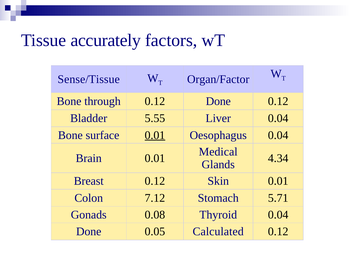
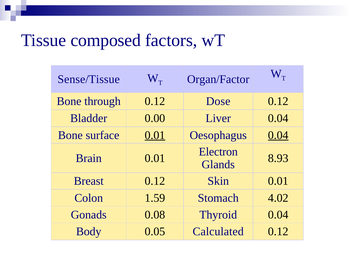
accurately: accurately -> composed (106, 40)
0.12 Done: Done -> Dose (218, 101)
5.55: 5.55 -> 0.00 (155, 118)
0.04 underline: none -> present (278, 135)
Medical: Medical -> Electron (218, 151)
4.34: 4.34 -> 8.93 (278, 158)
7.12: 7.12 -> 1.59 (155, 197)
5.71: 5.71 -> 4.02 (278, 197)
Done: Done -> Body (89, 231)
